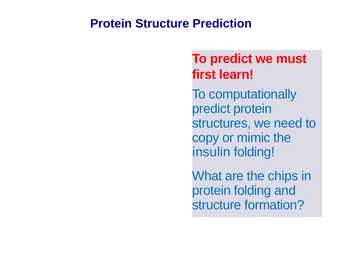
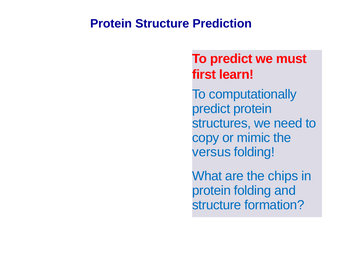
insulin: insulin -> versus (212, 152)
